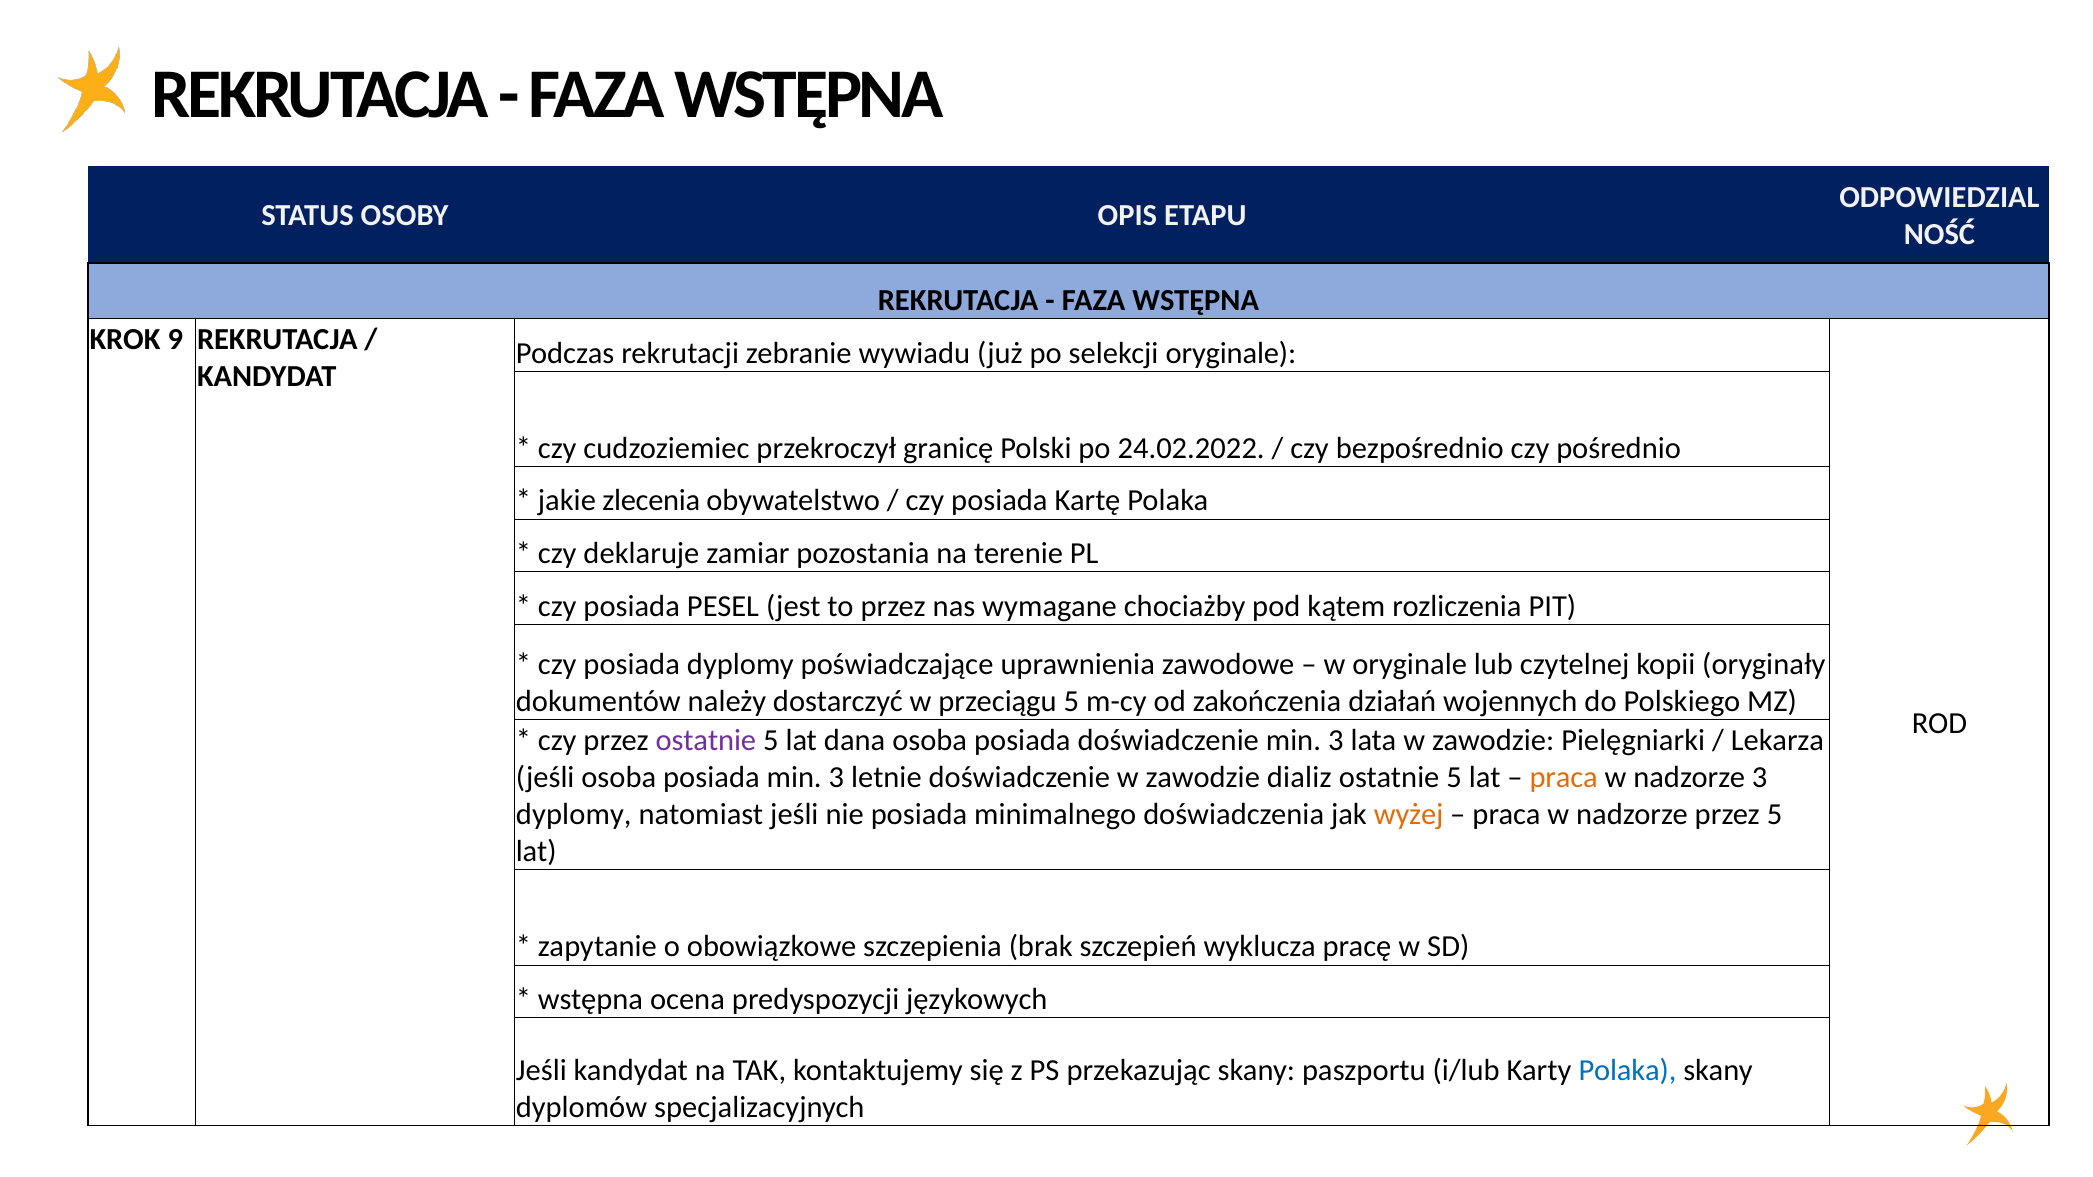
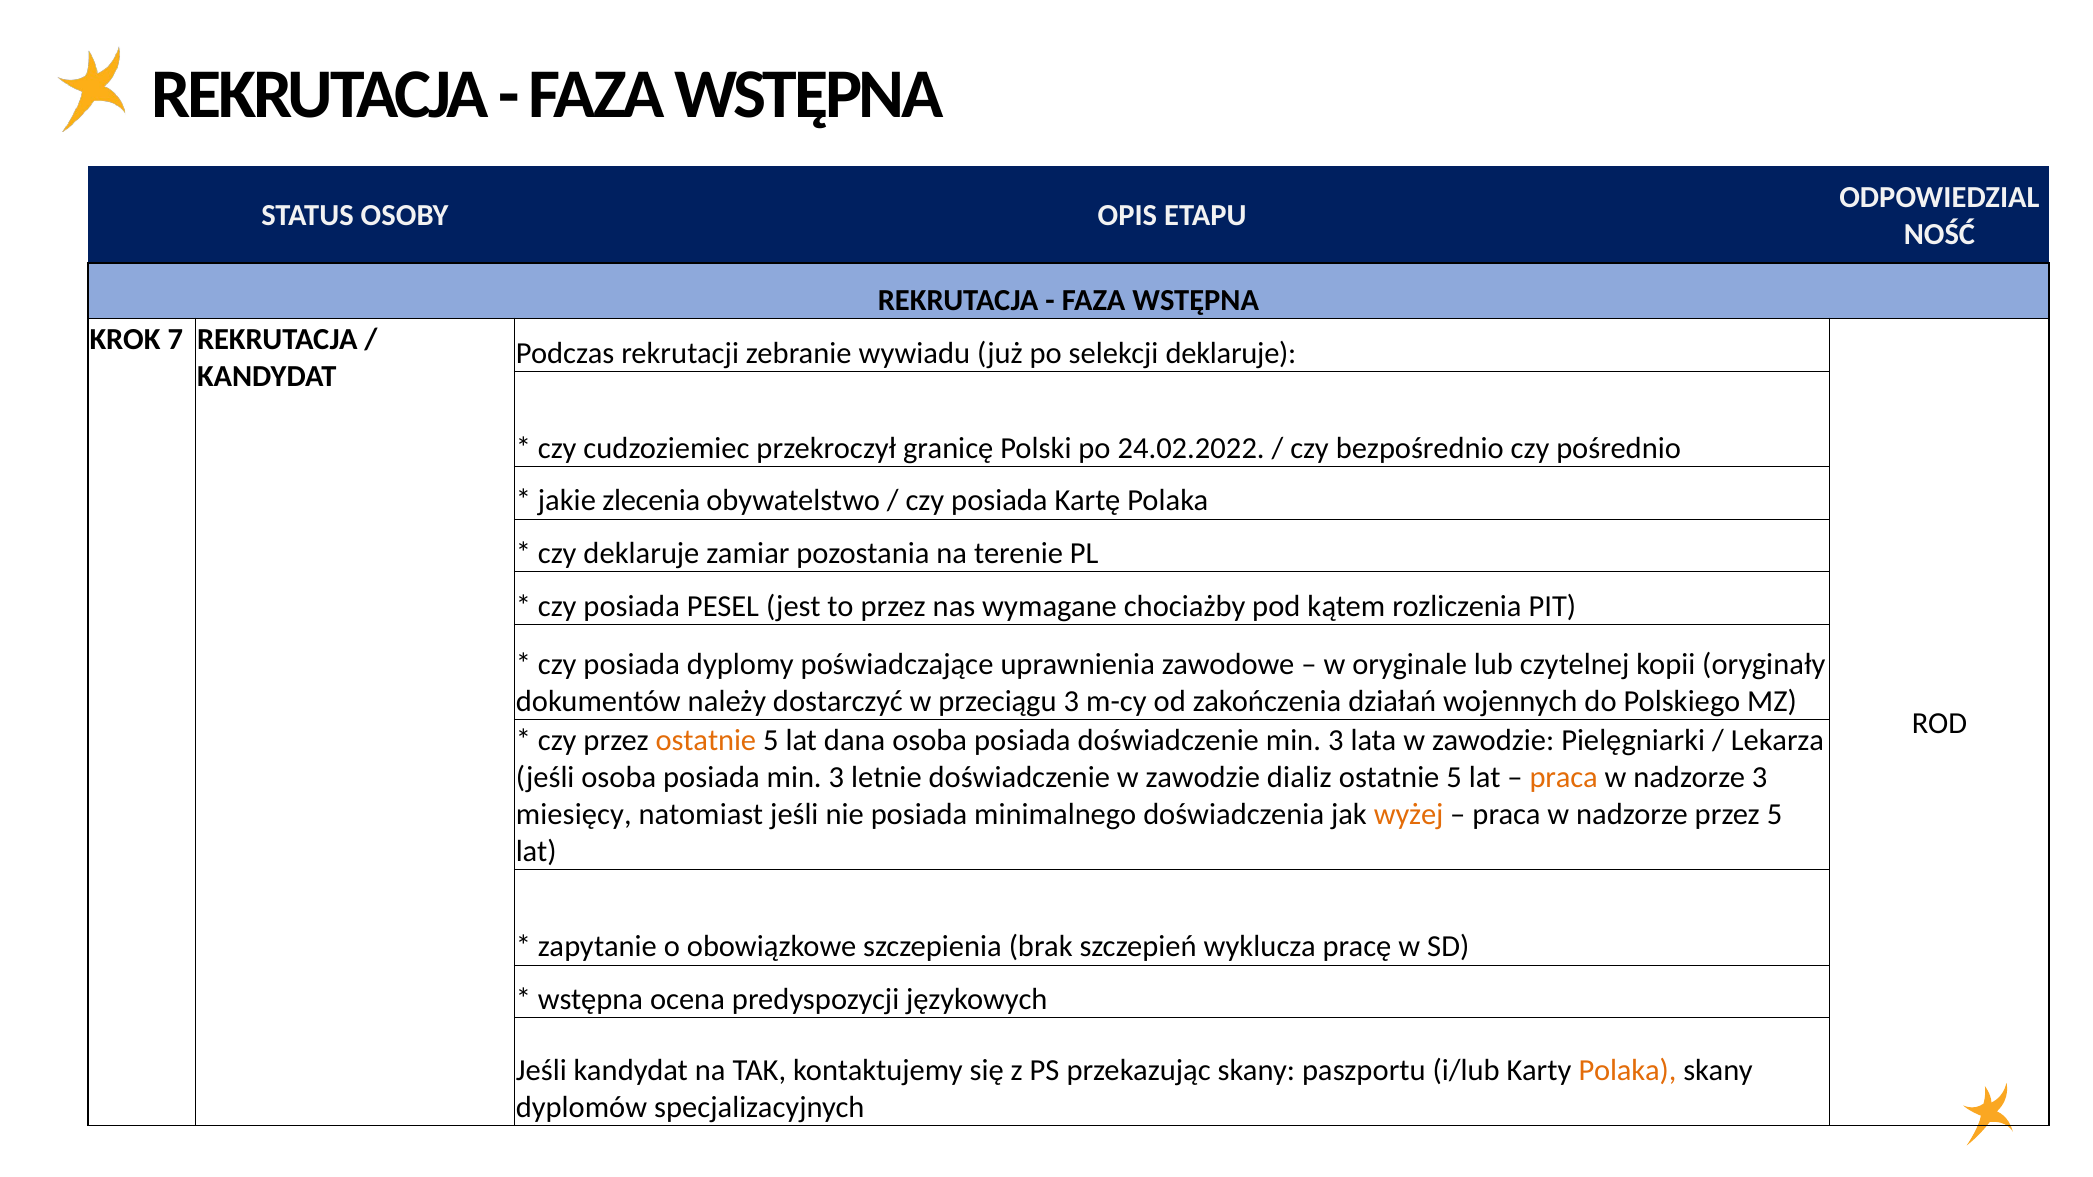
9: 9 -> 7 (175, 339)
selekcji oryginale: oryginale -> deklaruje (1231, 353)
przeciągu 5: 5 -> 3 (1071, 702)
ostatnie colour: purple -> orange (706, 740)
dyplomy: dyplomy -> miesięcy (574, 815)
Polaka colour: blue -> orange (1627, 1071)
